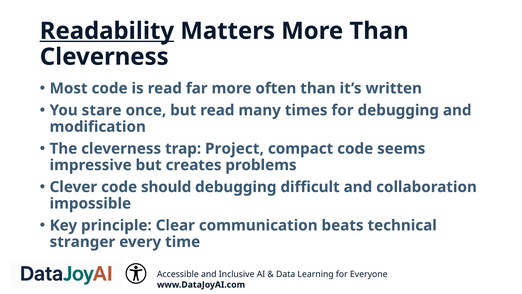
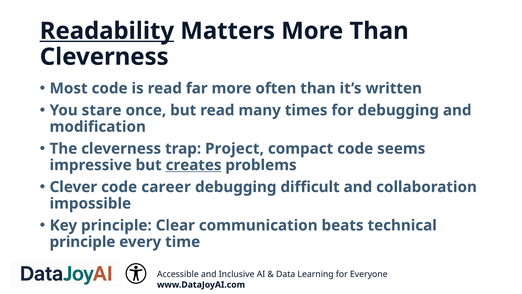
creates underline: none -> present (194, 165)
should: should -> career (166, 187)
stranger: stranger -> principle (82, 242)
